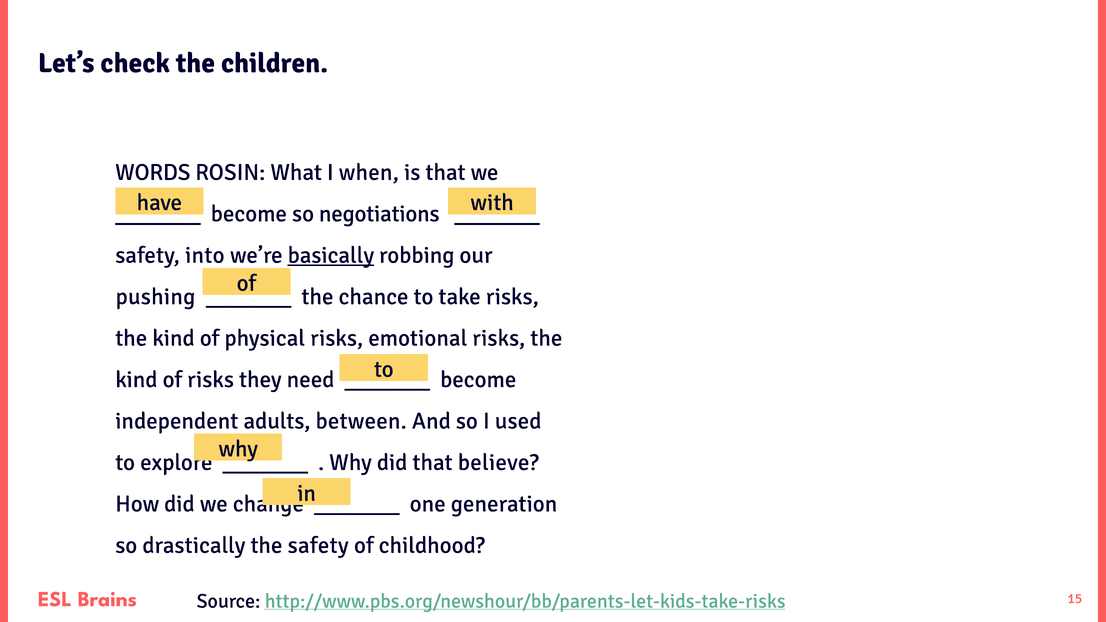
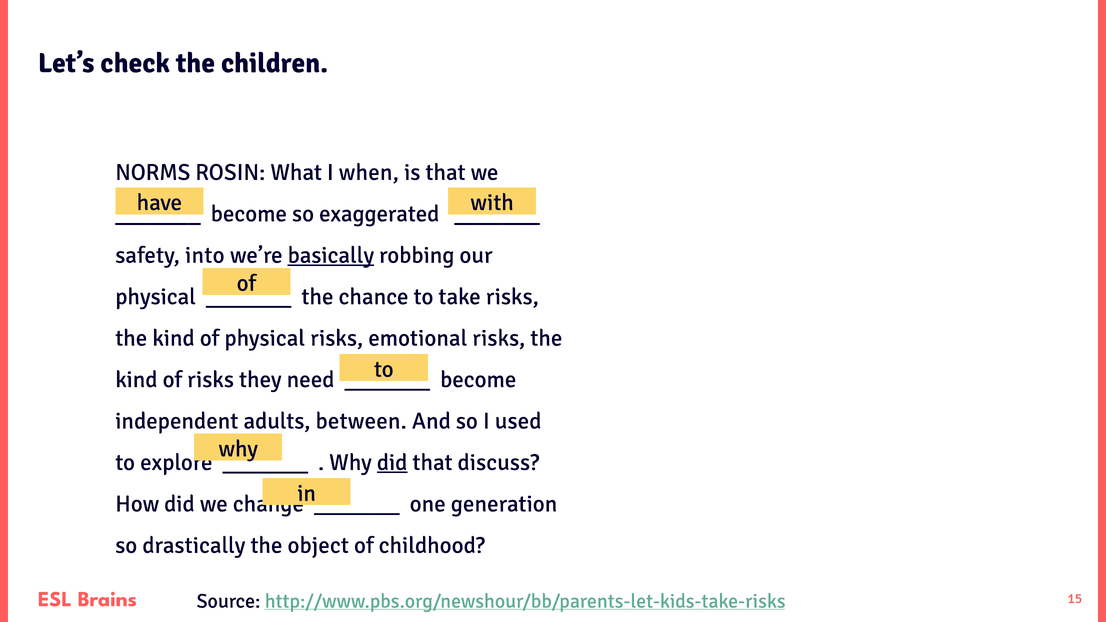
WORDS: WORDS -> NORMS (153, 172)
negotiations: negotiations -> exaggerated (379, 214)
pushing: pushing -> physical (156, 297)
did underline: none -> present (392, 462)
believe: believe -> discuss (498, 462)
the safety: safety -> object (318, 545)
